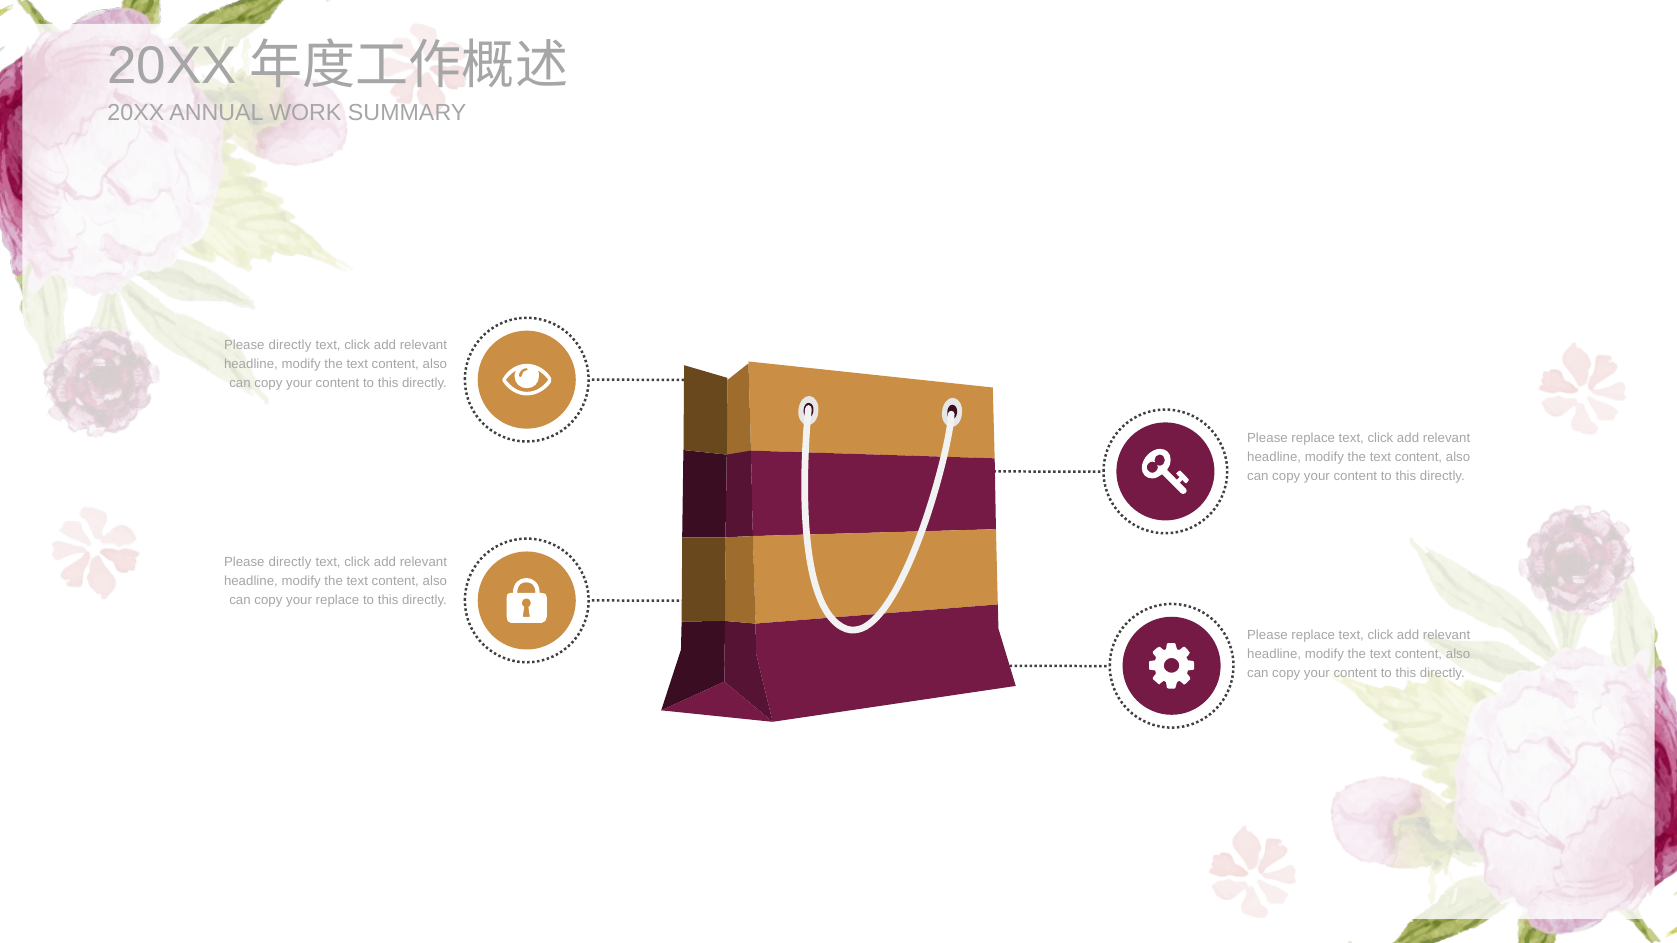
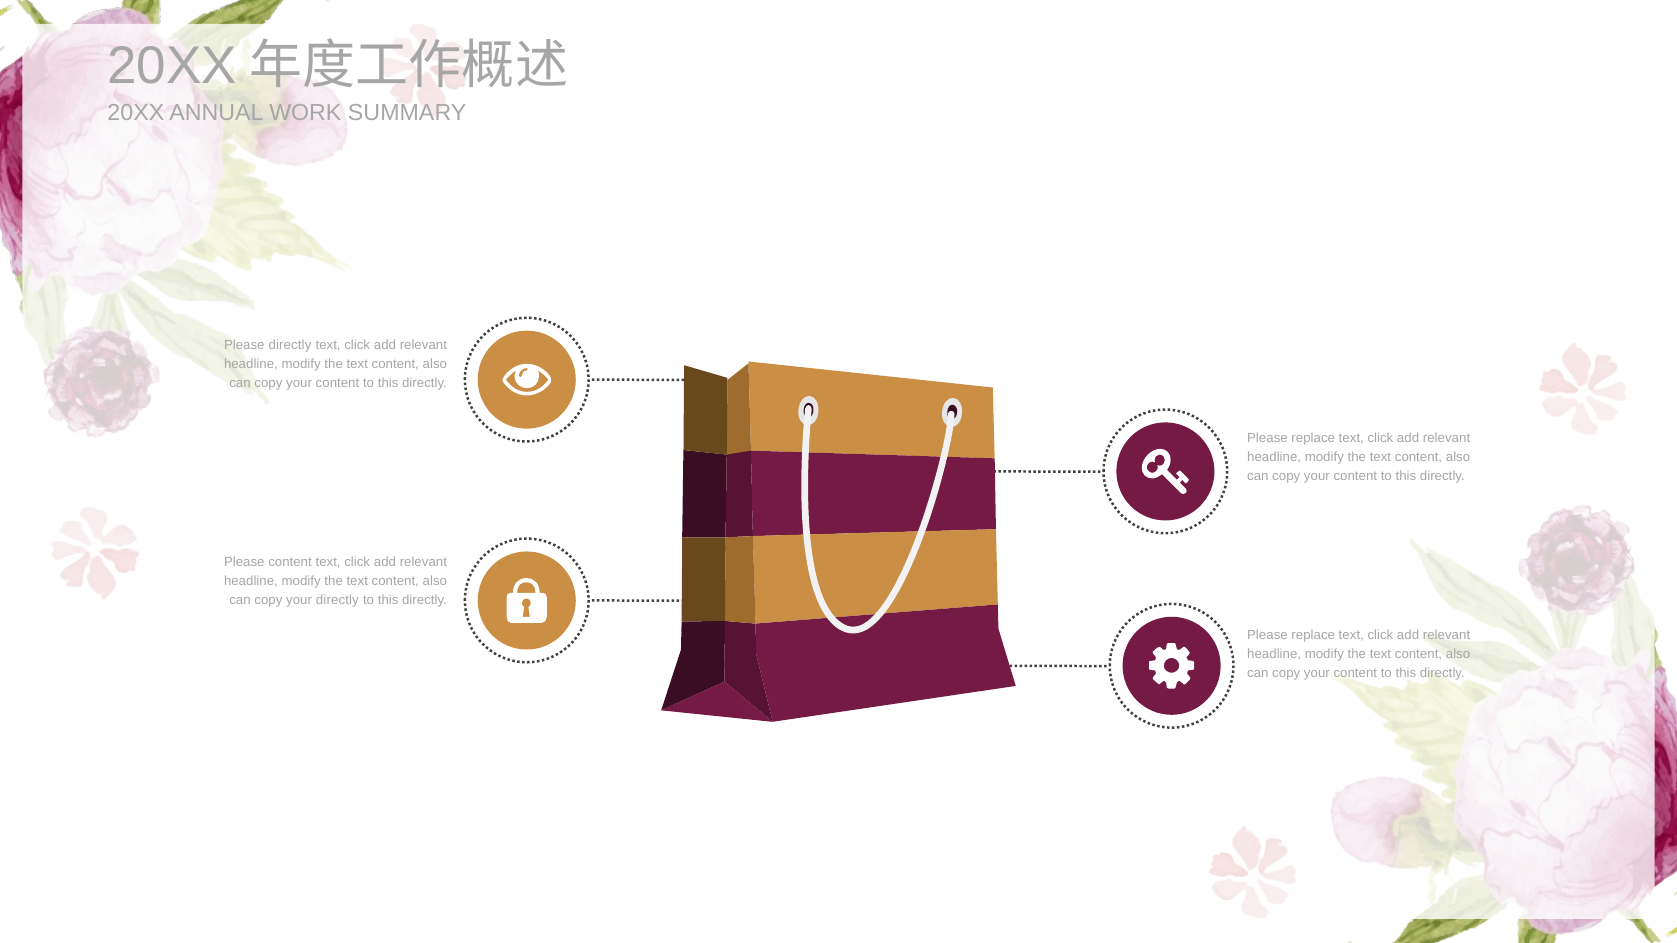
directly: directly -> content (290, 562)
your replace: replace -> directly (337, 600)
